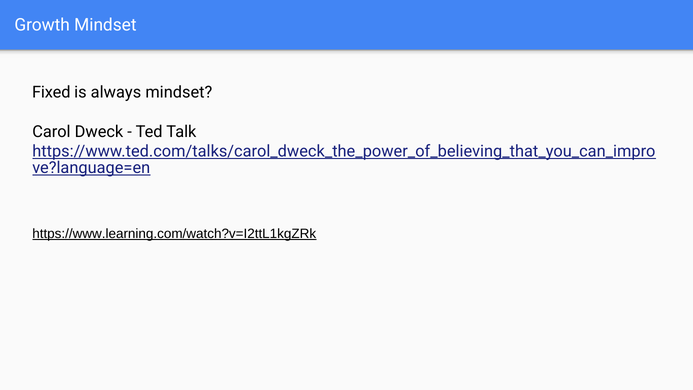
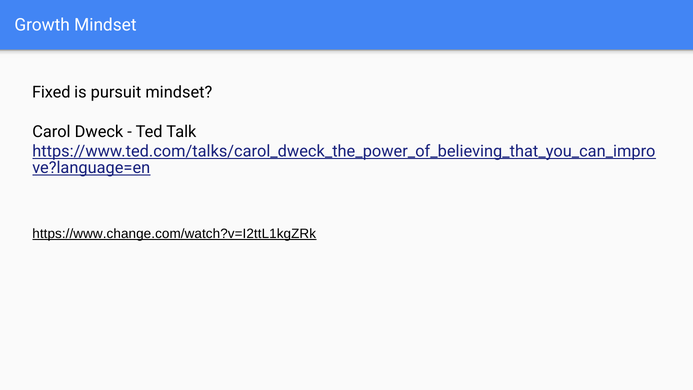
always: always -> pursuit (116, 92)
https://www.learning.com/watch?v=I2ttL1kgZRk: https://www.learning.com/watch?v=I2ttL1kgZRk -> https://www.change.com/watch?v=I2ttL1kgZRk (174, 233)
